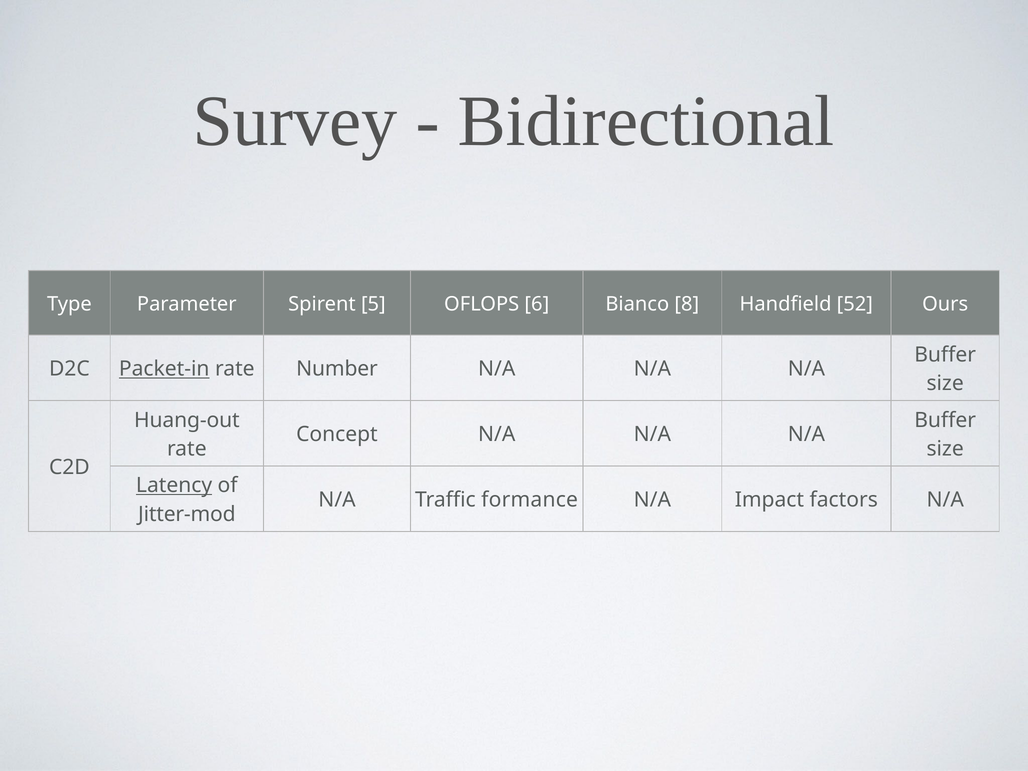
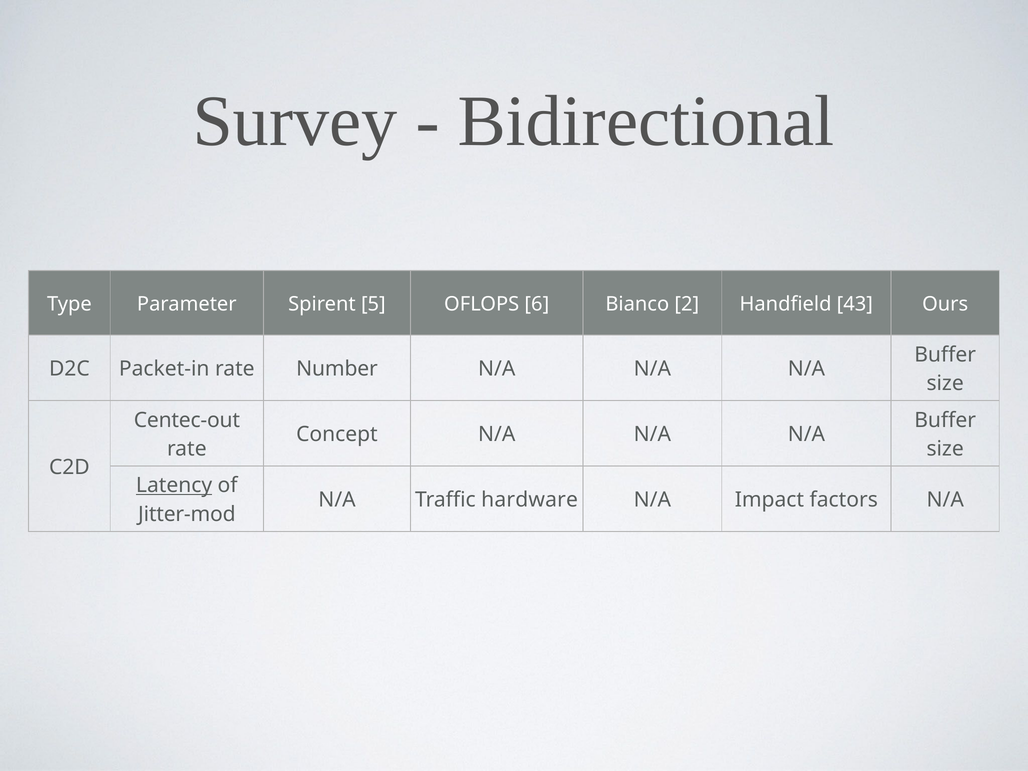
8: 8 -> 2 (687, 304)
52: 52 -> 43 (855, 304)
Packet-in underline: present -> none (164, 369)
Huang-out: Huang-out -> Centec-out (187, 420)
formance: formance -> hardware (530, 500)
